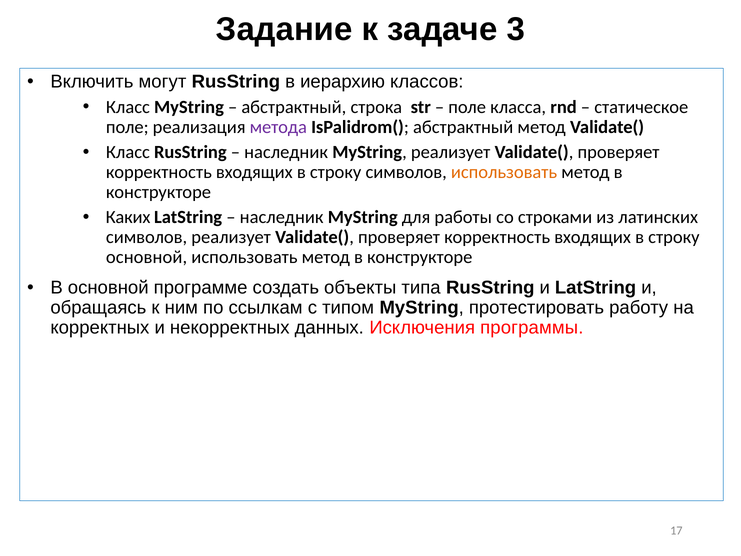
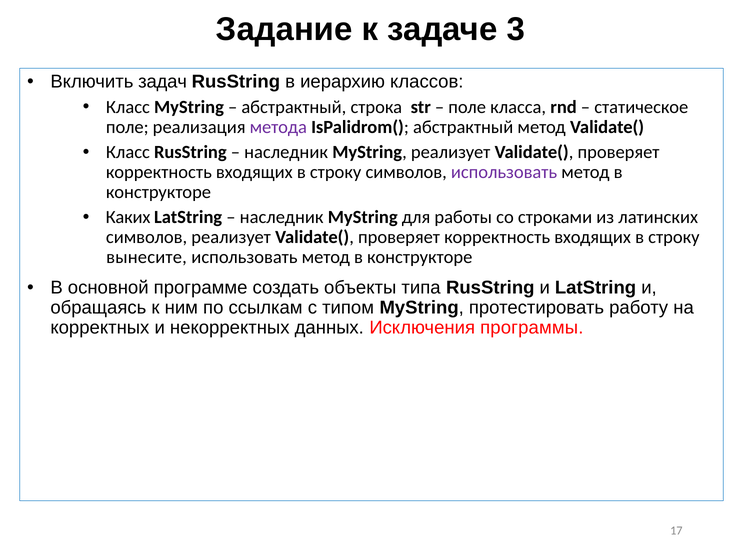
могут: могут -> задач (163, 82)
использовать colour: orange -> purple (504, 172)
основной: основной -> вынесите (147, 257)
